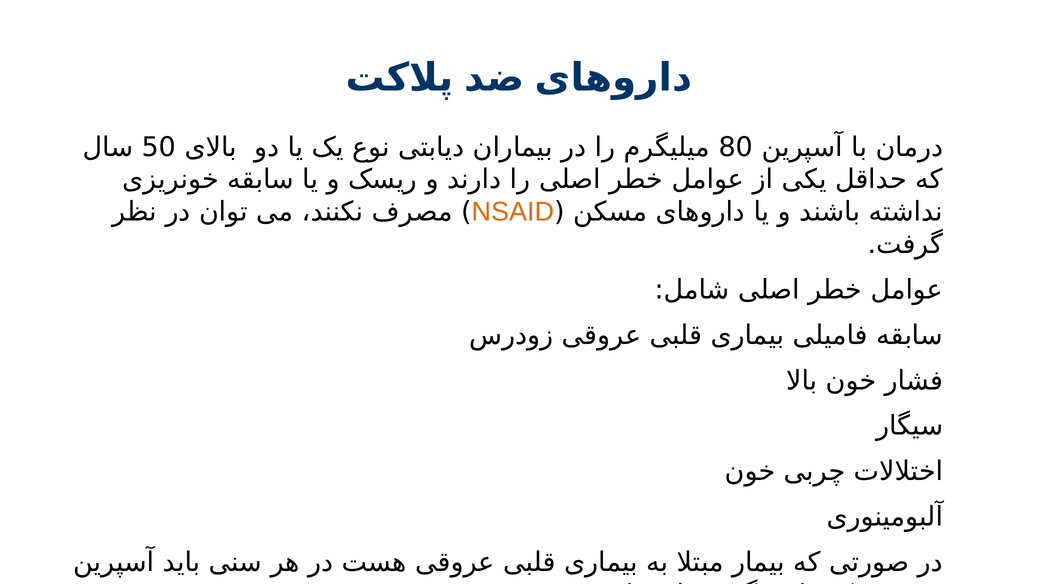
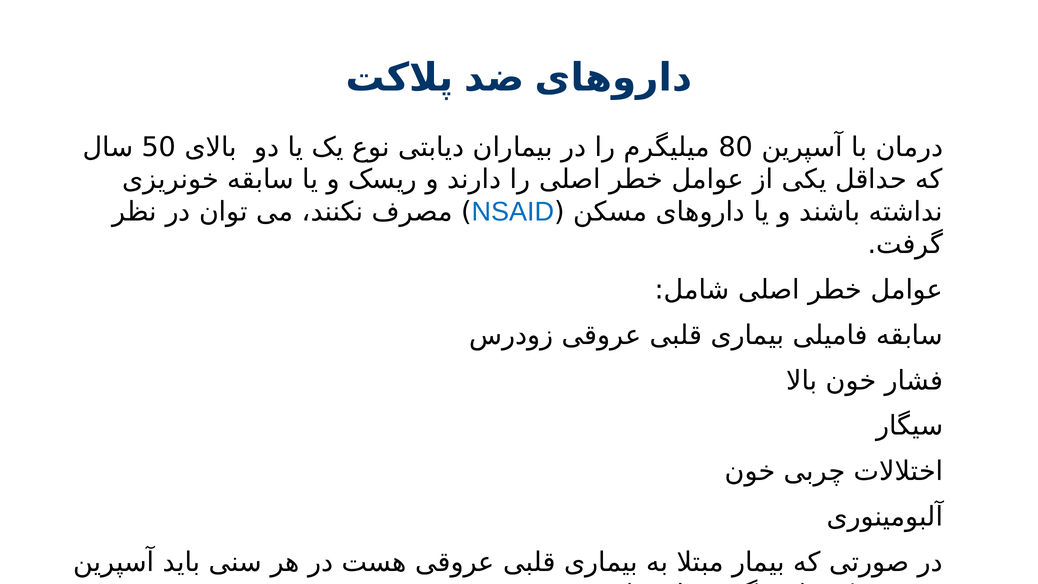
NSAID colour: orange -> blue (513, 212)
